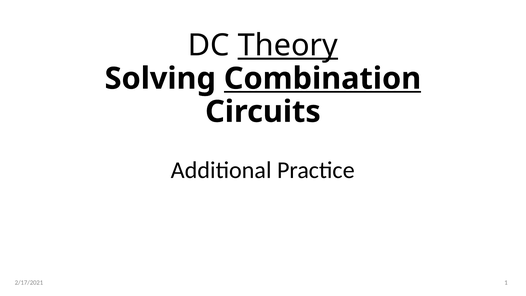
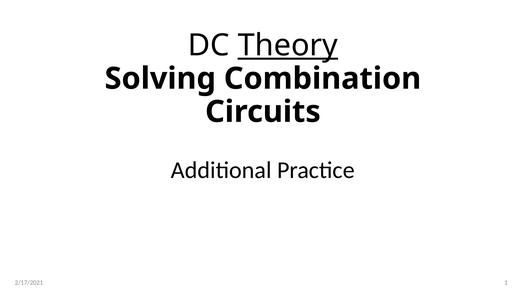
Combination underline: present -> none (322, 79)
